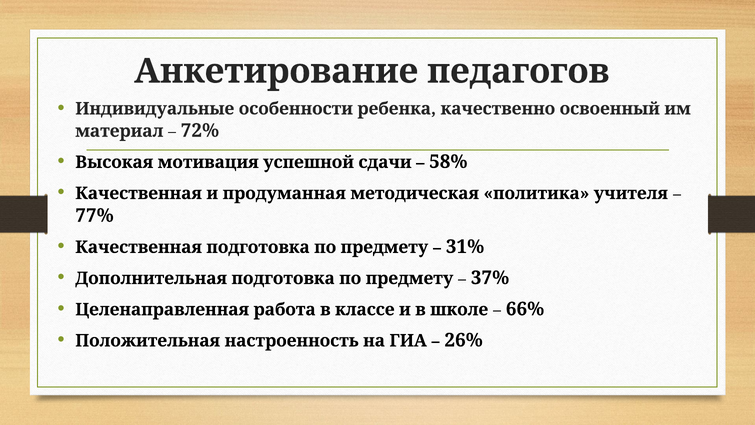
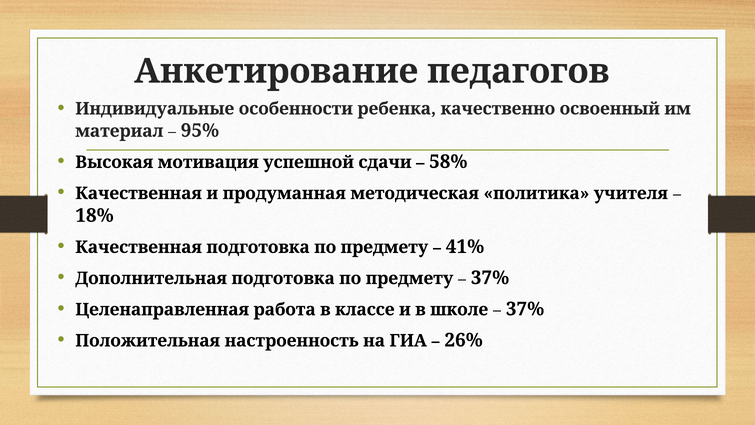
72%: 72% -> 95% (200, 130)
77%: 77% -> 18% (94, 215)
31%: 31% -> 41% (465, 247)
66%: 66% -> 37% (525, 309)
